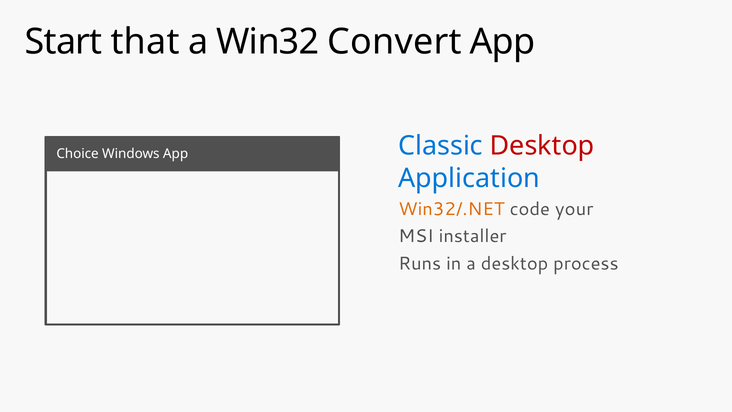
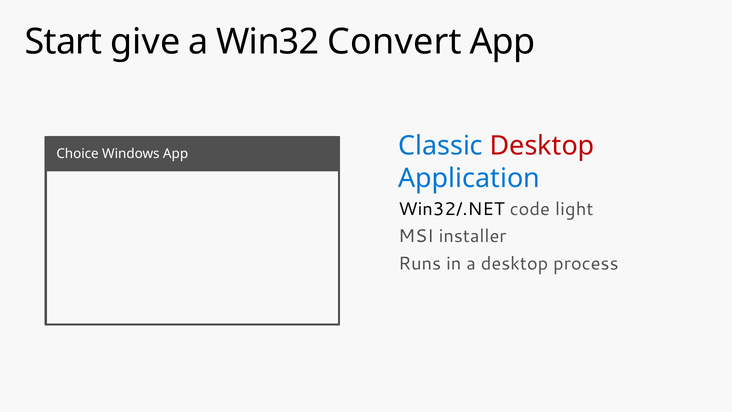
that: that -> give (145, 42)
Win32/.NET colour: orange -> black (451, 209)
your: your -> light (574, 209)
